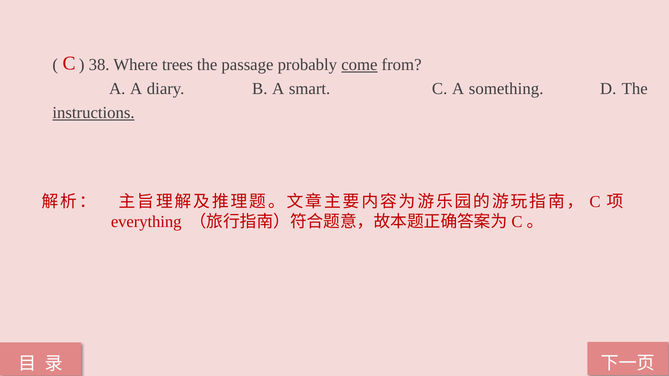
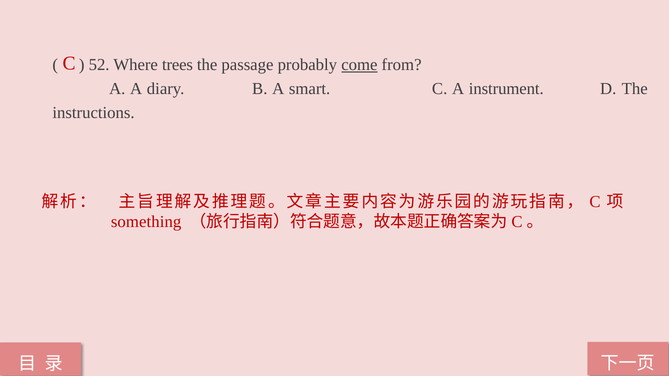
38: 38 -> 52 (99, 65)
something: something -> instrument (506, 89)
instructions underline: present -> none (94, 113)
everything: everything -> something (146, 222)
